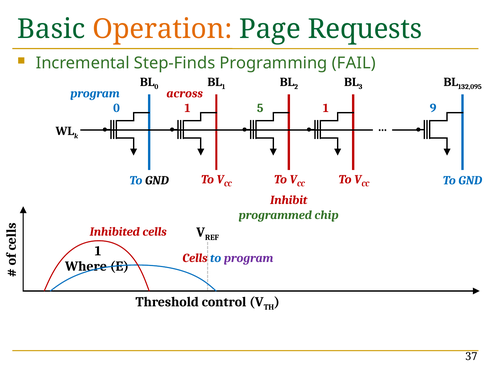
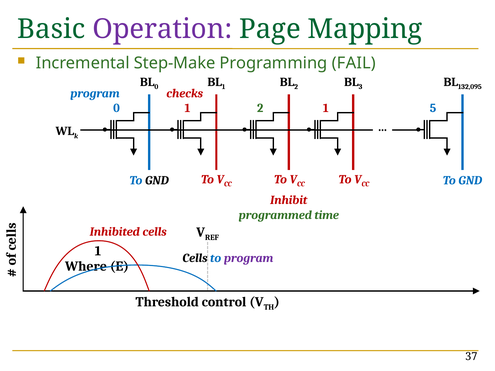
Operation colour: orange -> purple (162, 29)
Requests: Requests -> Mapping (365, 29)
Step-Finds: Step-Finds -> Step-Make (175, 63)
across: across -> checks (185, 93)
1 5: 5 -> 2 (260, 108)
9: 9 -> 5 (433, 108)
chip: chip -> time (327, 215)
Cells colour: red -> black (195, 258)
